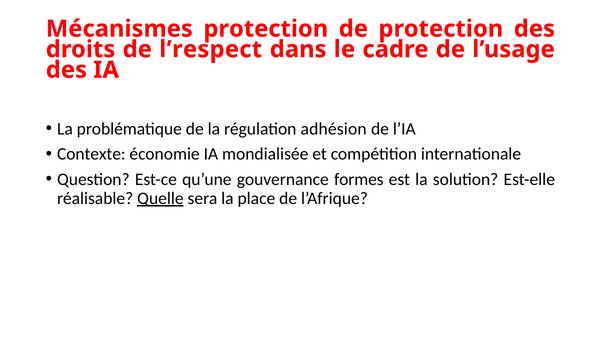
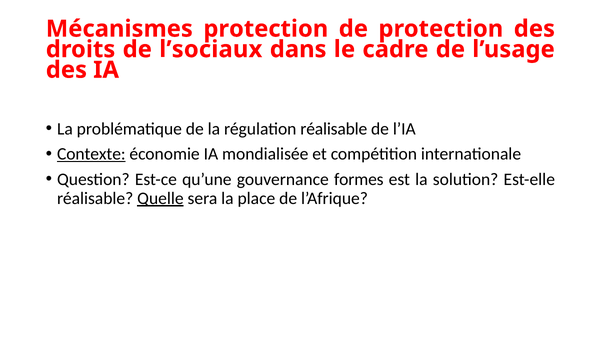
l’respect: l’respect -> l’sociaux (211, 49)
régulation adhésion: adhésion -> réalisable (334, 129)
Contexte underline: none -> present (91, 154)
